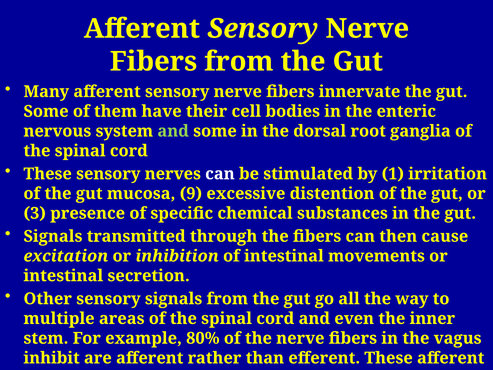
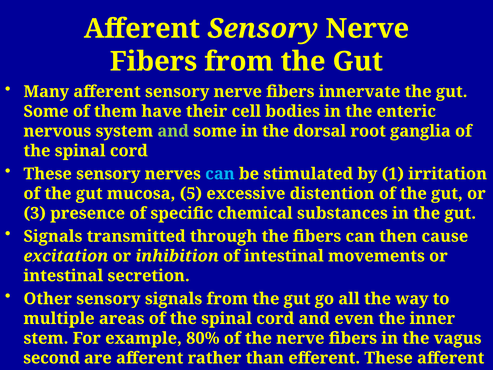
can colour: white -> light blue (220, 174)
9: 9 -> 5 (191, 193)
inhibit: inhibit -> second (52, 358)
